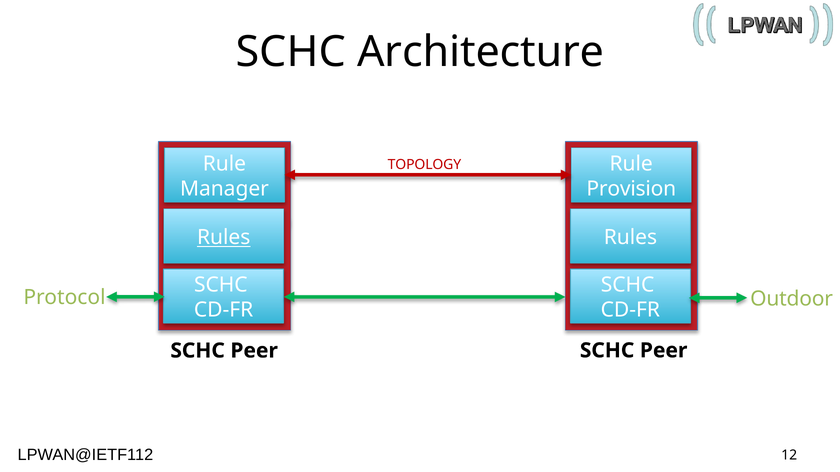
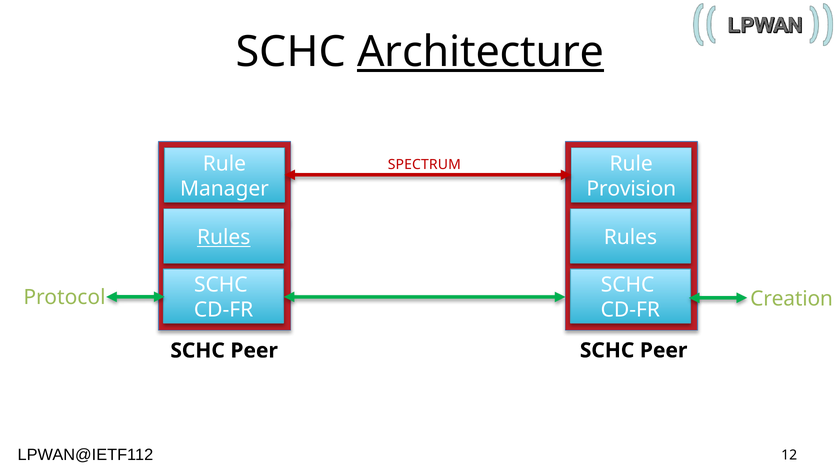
Architecture underline: none -> present (481, 52)
TOPOLOGY: TOPOLOGY -> SPECTRUM (424, 165)
Outdoor: Outdoor -> Creation (792, 299)
